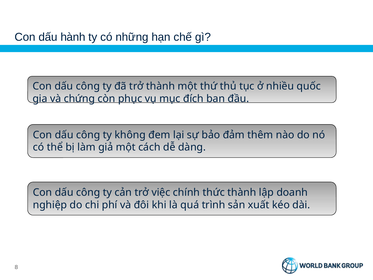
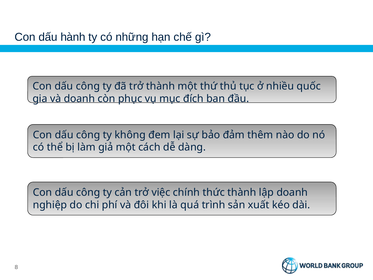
và chứng: chứng -> doanh (79, 99)
